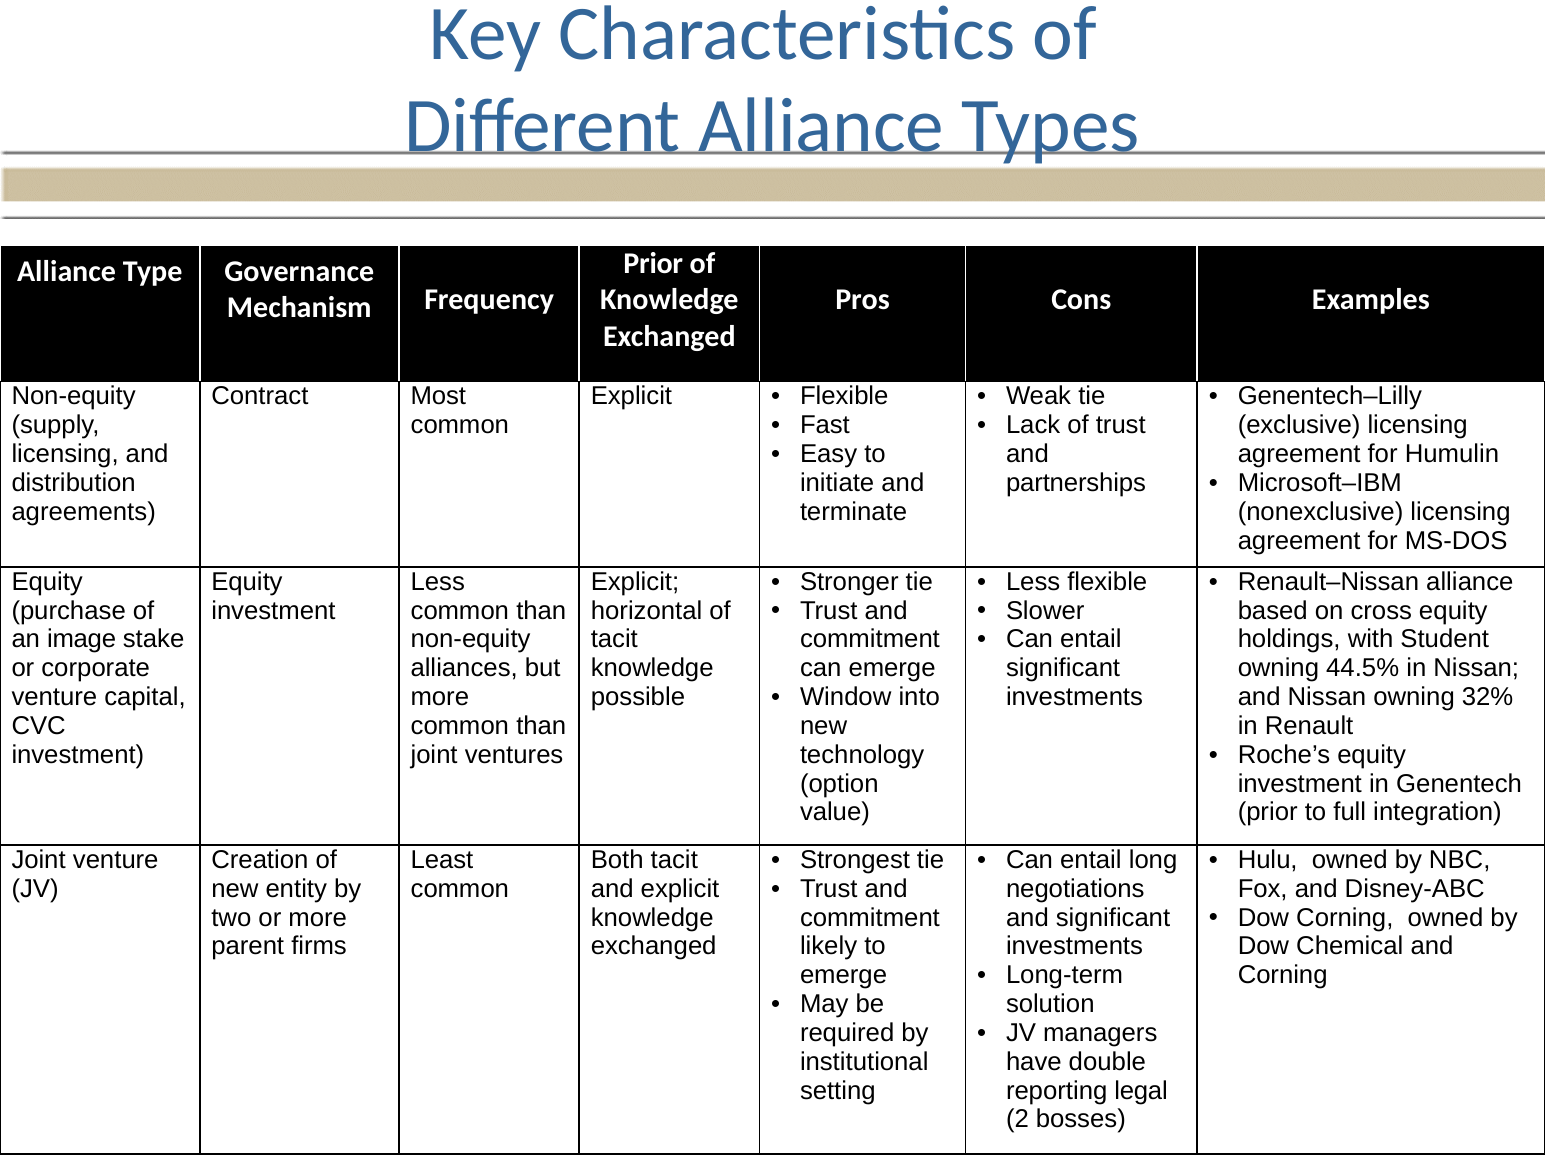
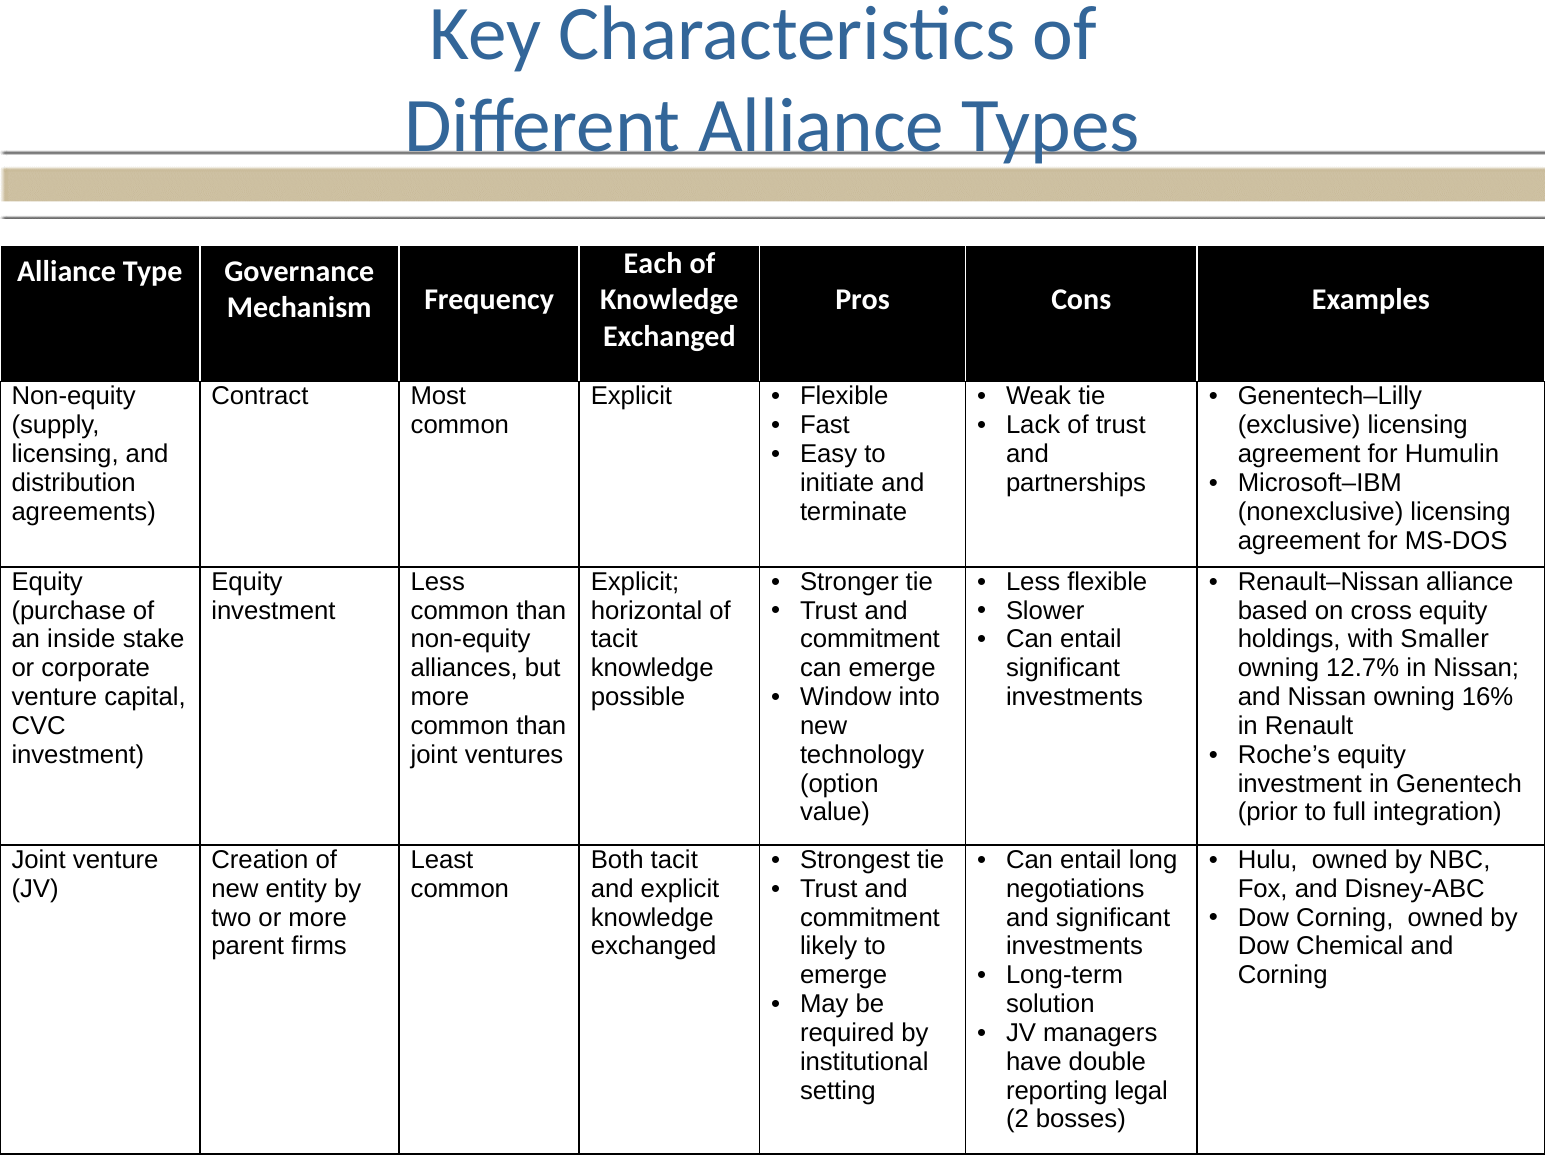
Prior: Prior -> Each (653, 263)
image: image -> inside (81, 639)
Student: Student -> Smaller (1445, 639)
44.5%: 44.5% -> 12.7% (1363, 668)
32%: 32% -> 16% (1488, 697)
